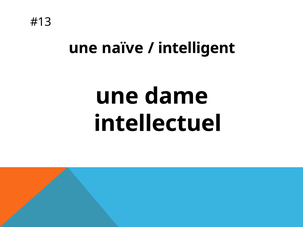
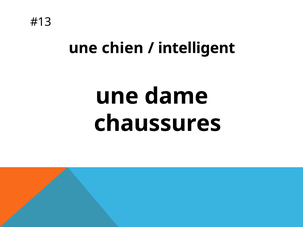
naïve: naïve -> chien (123, 48)
intellectuel: intellectuel -> chaussures (158, 124)
